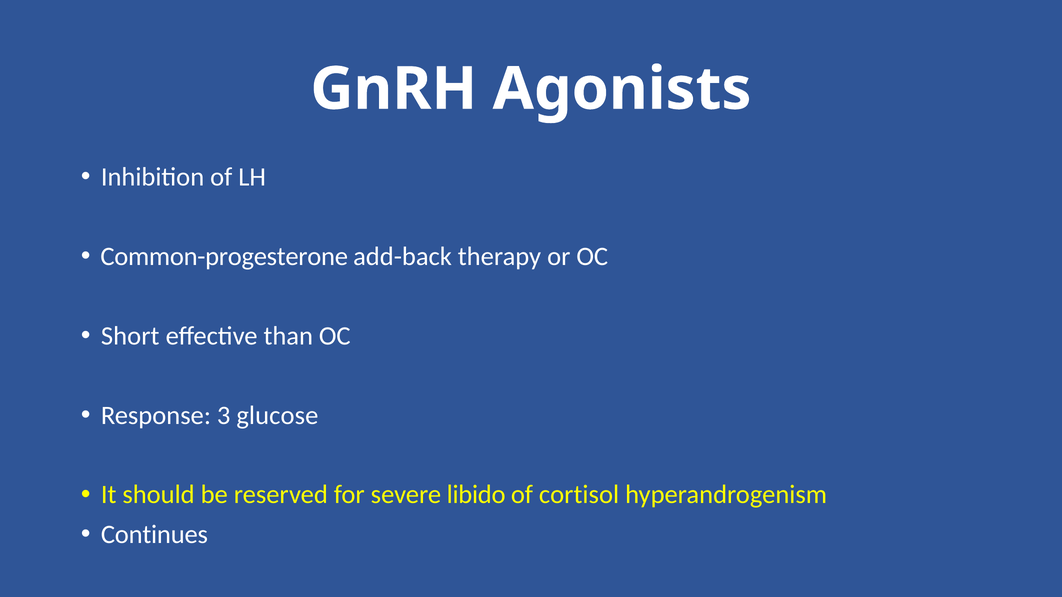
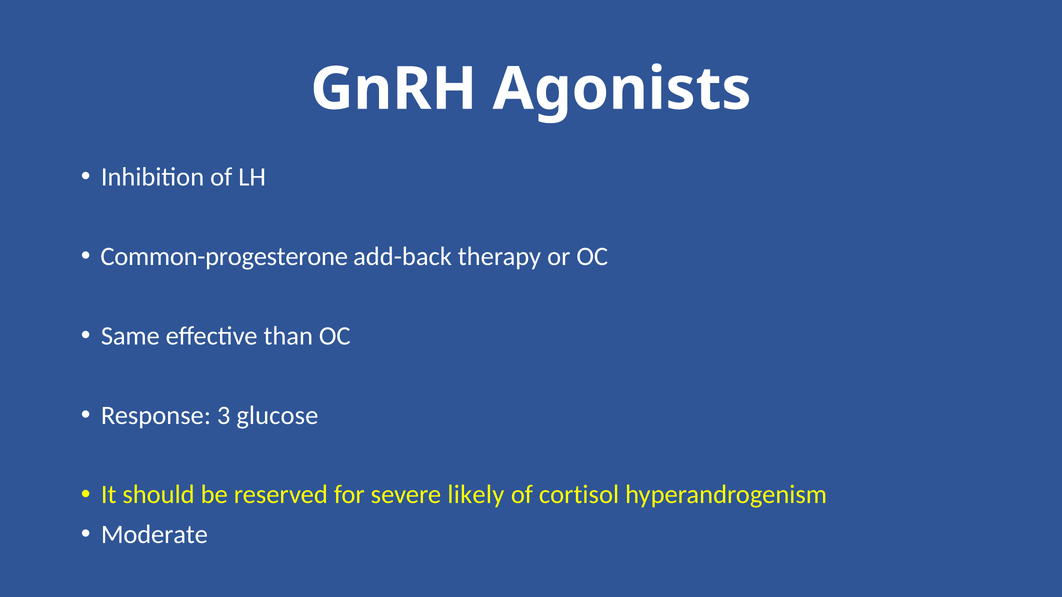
Short: Short -> Same (130, 336)
libido: libido -> likely (476, 495)
Continues: Continues -> Moderate (154, 535)
